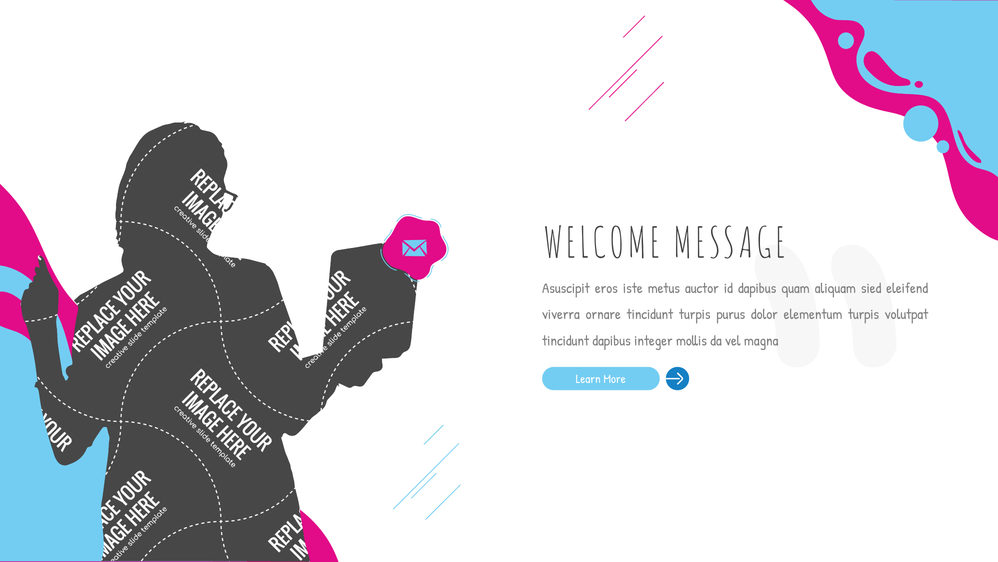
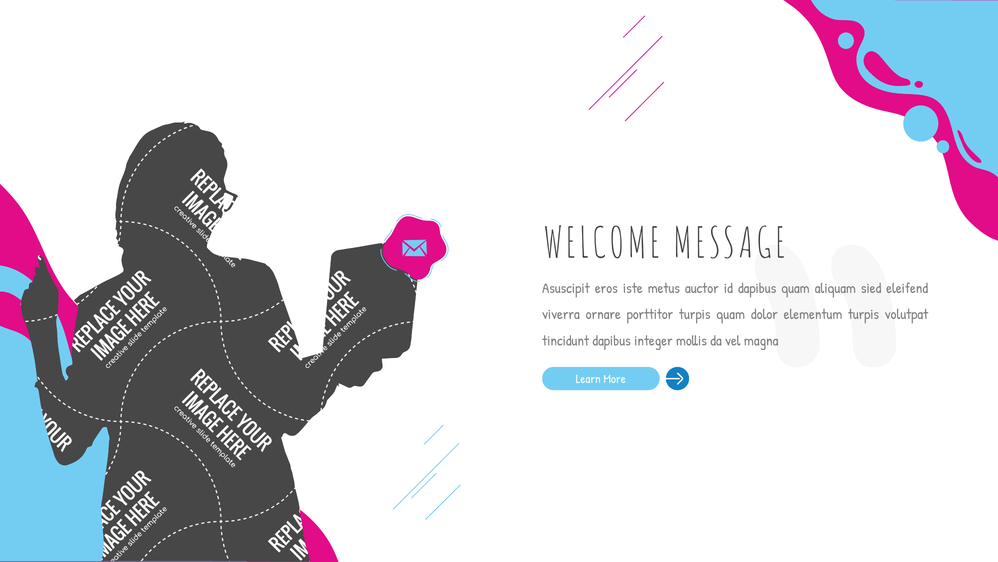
ornare tincidunt: tincidunt -> porttitor (650, 314)
turpis purus: purus -> quam (731, 314)
